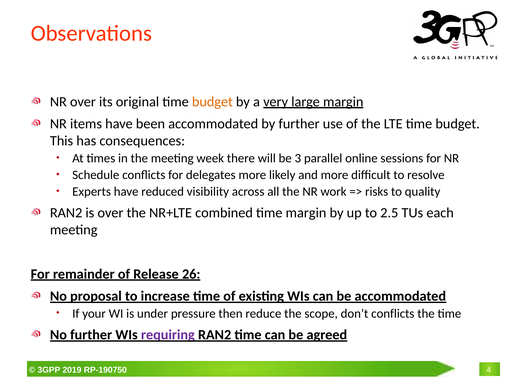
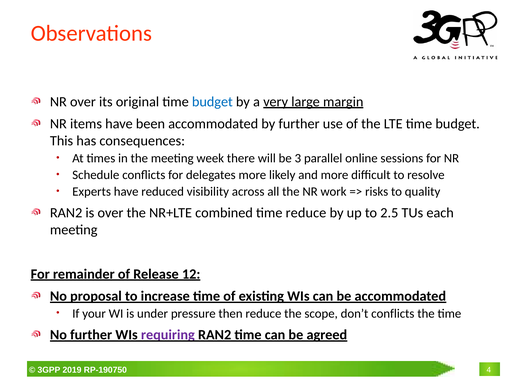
budget colour: orange -> blue (212, 102)
time margin: margin -> reduce (306, 213)
26: 26 -> 12 (191, 274)
